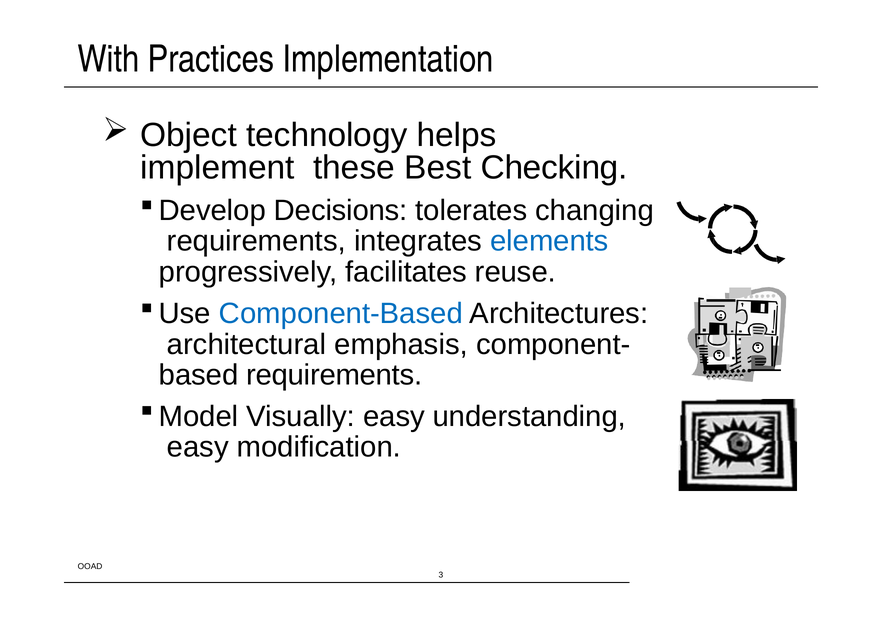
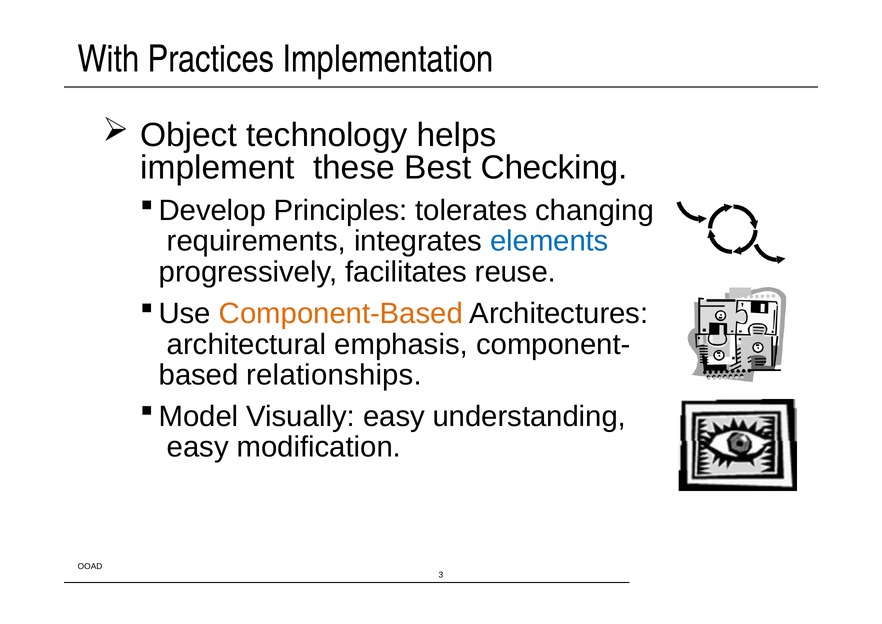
Decisions: Decisions -> Principles (341, 211)
Component-Based colour: blue -> orange (341, 314)
based requirements: requirements -> relationships (334, 375)
